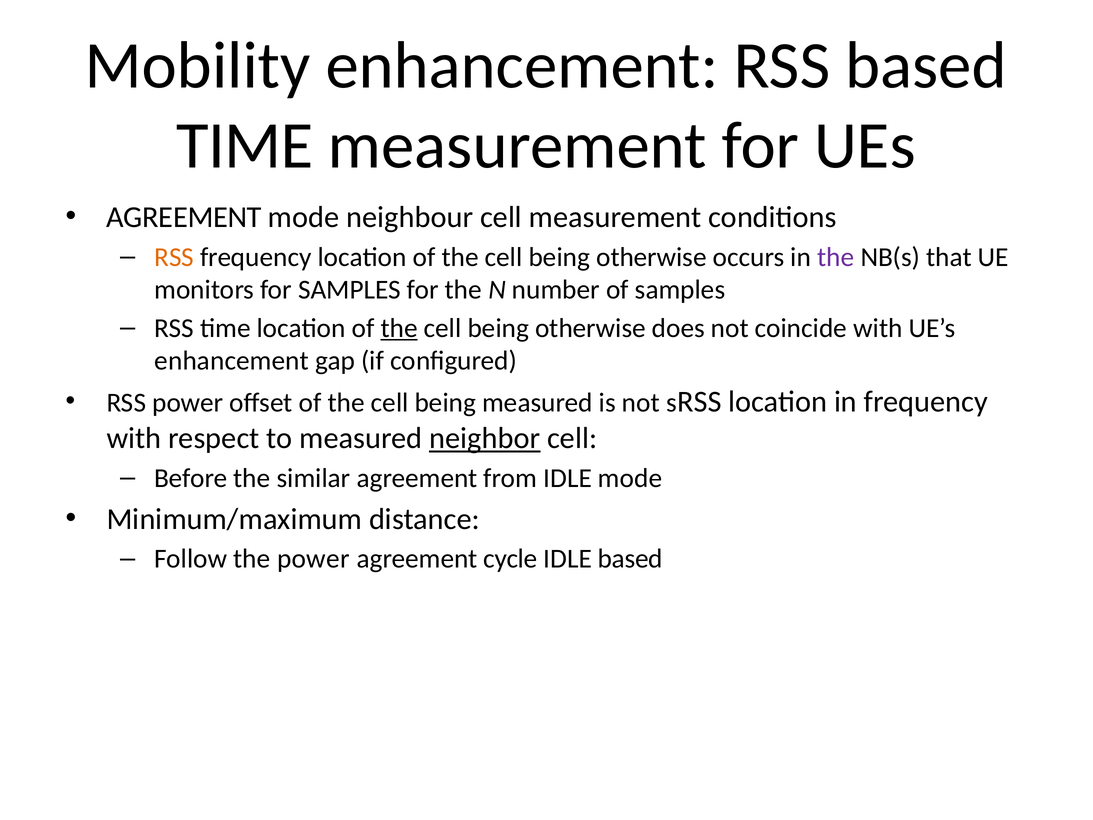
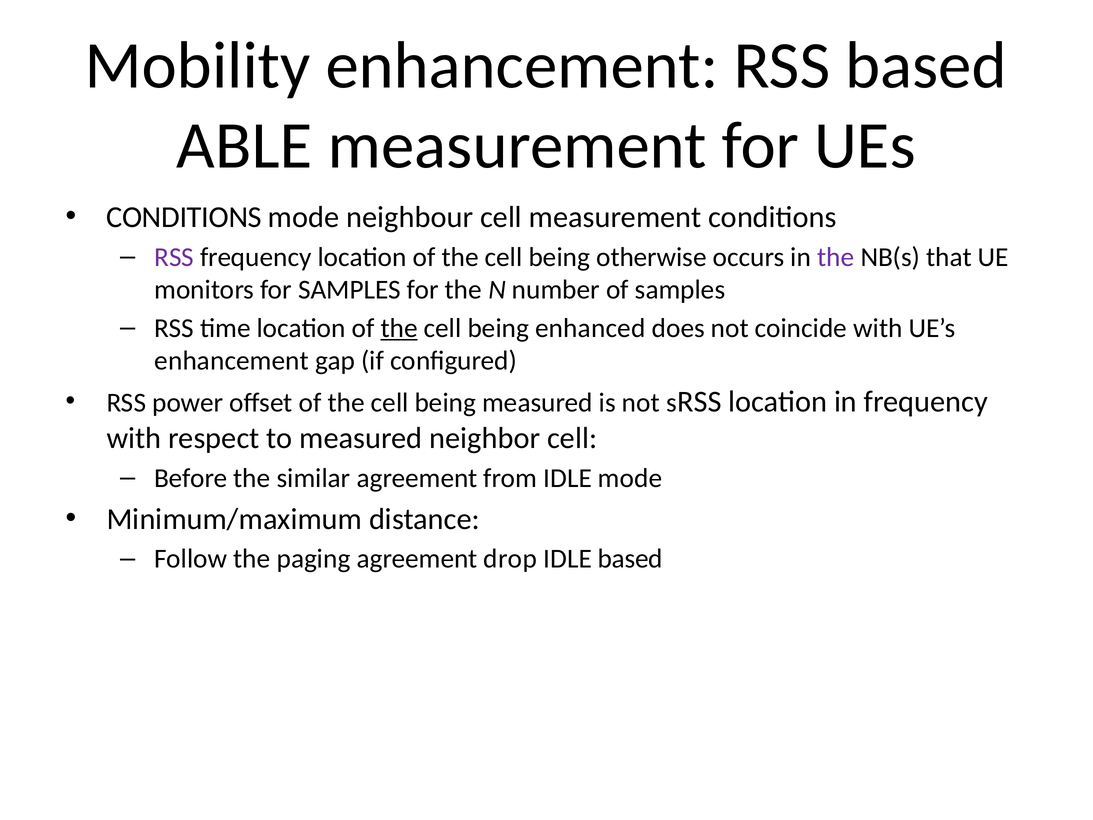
TIME: TIME -> ABLE (244, 146)
AGREEMENT: AGREEMENT -> CONDITIONS (184, 217)
RSS colour: orange -> purple (174, 257)
otherwise: otherwise -> enhanced (590, 328)
neighbor underline: present -> none (485, 438)
the power: power -> paging (314, 559)
cycle: cycle -> drop (510, 559)
